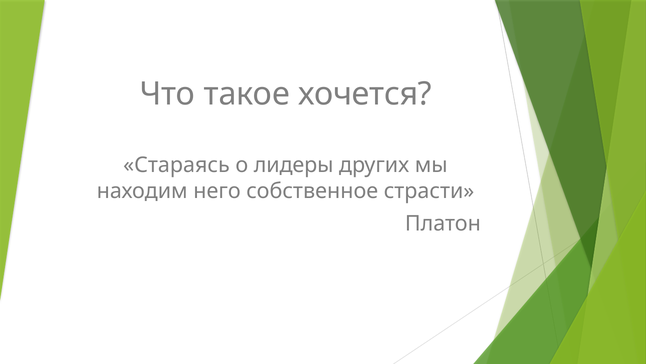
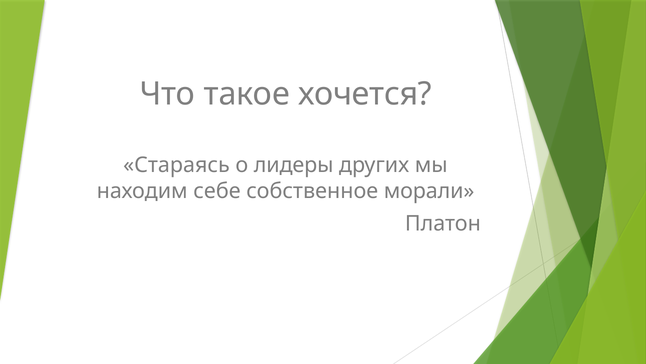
него: него -> себе (217, 191)
страсти: страсти -> морали (429, 191)
